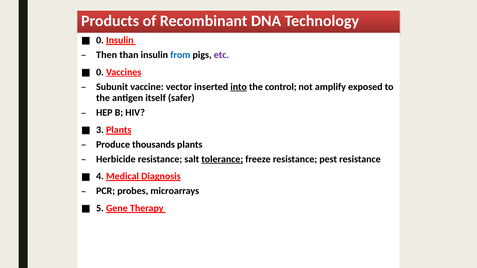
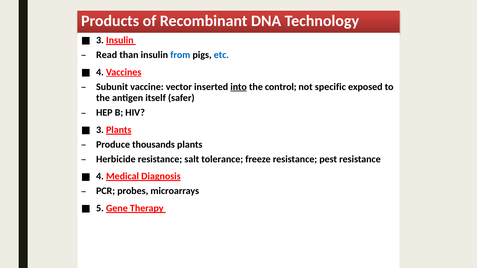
0: 0 -> 3 (100, 40)
Then: Then -> Read (107, 55)
etc colour: purple -> blue (221, 55)
0: 0 -> 4 (100, 72)
amplify: amplify -> specific (330, 87)
tolerance underline: present -> none (222, 159)
